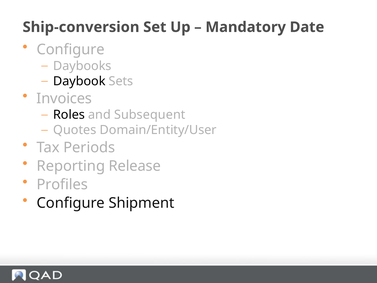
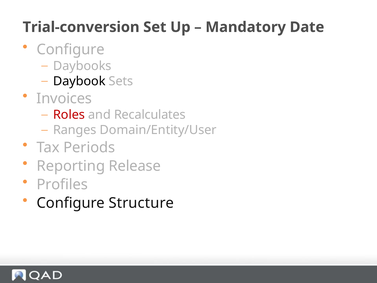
Ship-conversion: Ship-conversion -> Trial-conversion (81, 27)
Roles colour: black -> red (69, 115)
Subsequent: Subsequent -> Recalculates (150, 115)
Quotes: Quotes -> Ranges (75, 130)
Shipment: Shipment -> Structure (141, 203)
